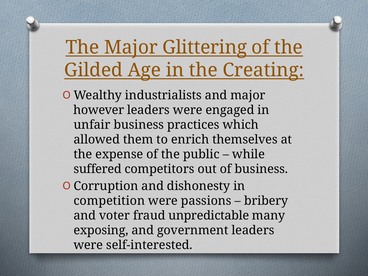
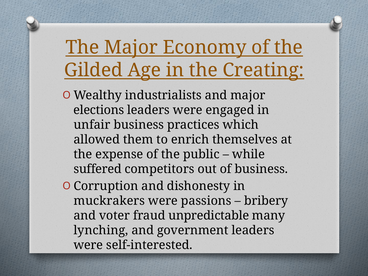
Glittering: Glittering -> Economy (205, 47)
however: however -> elections (99, 110)
competition: competition -> muckrakers (109, 201)
exposing: exposing -> lynching (101, 230)
